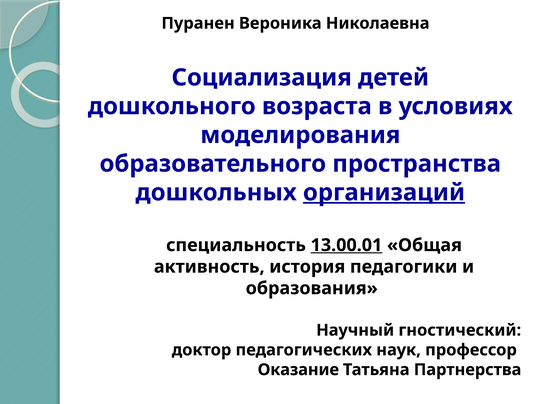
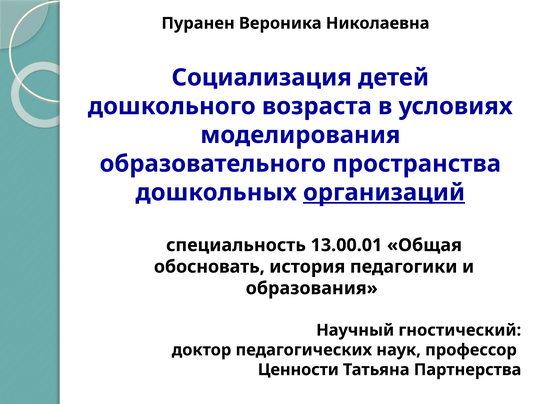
13.00.01 underline: present -> none (346, 245)
активность: активность -> обосновать (209, 267)
Оказание: Оказание -> Ценности (298, 370)
